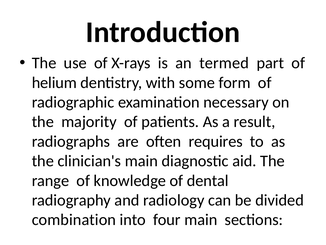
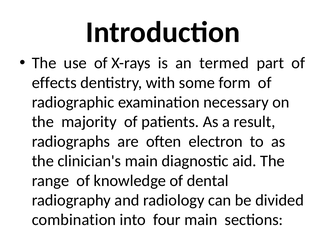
helium: helium -> effects (54, 82)
requires: requires -> electron (216, 141)
